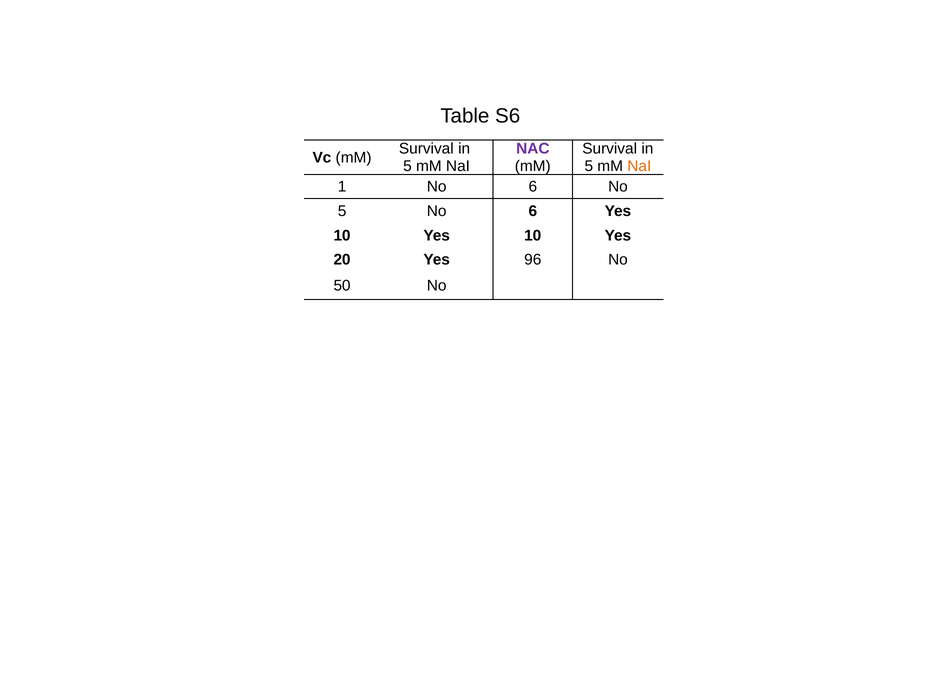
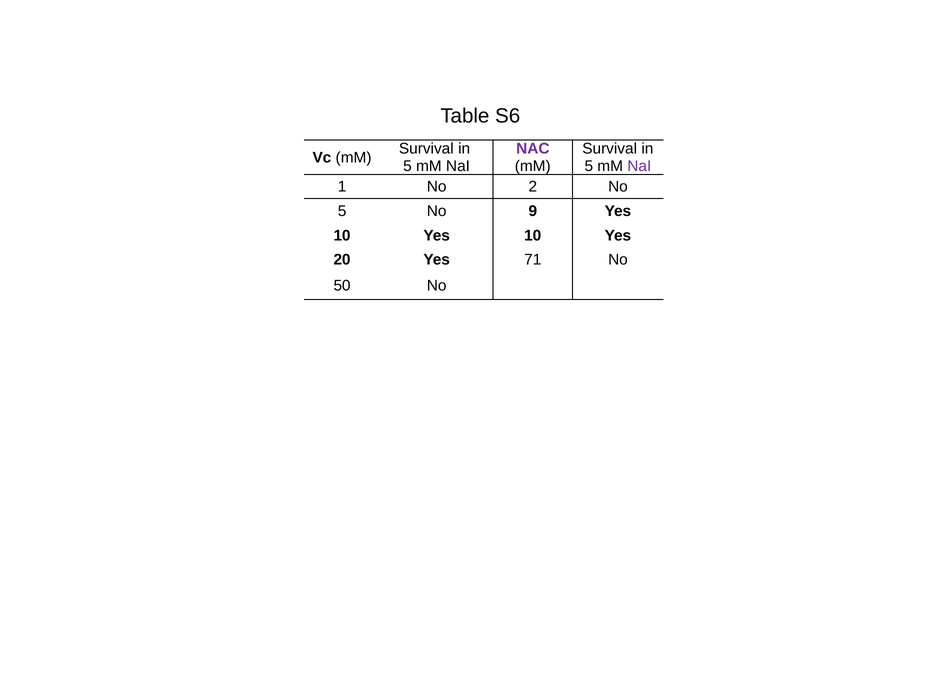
NaI colour: orange -> purple (639, 166)
1 No 6: 6 -> 2 (533, 187)
5 No 6: 6 -> 9 (533, 211)
96: 96 -> 71 (533, 260)
